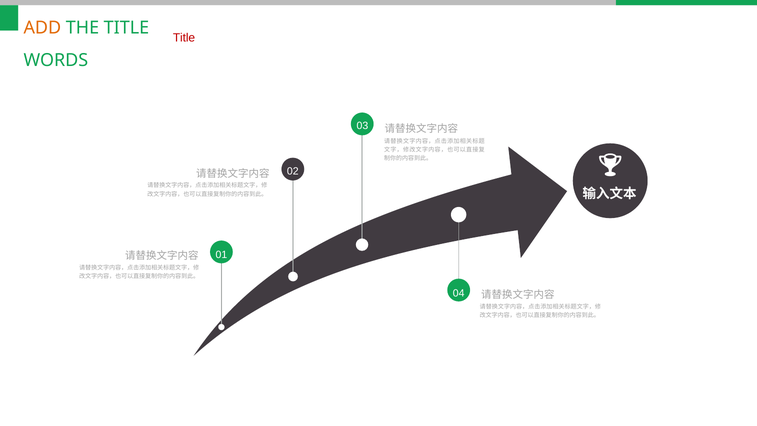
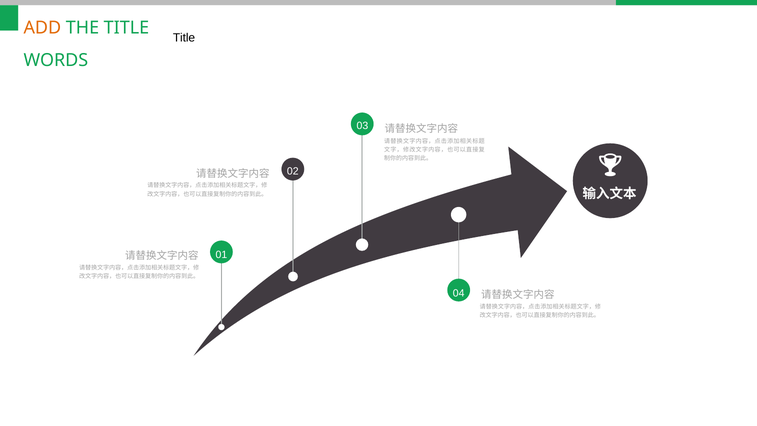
Title colour: red -> black (184, 38)
